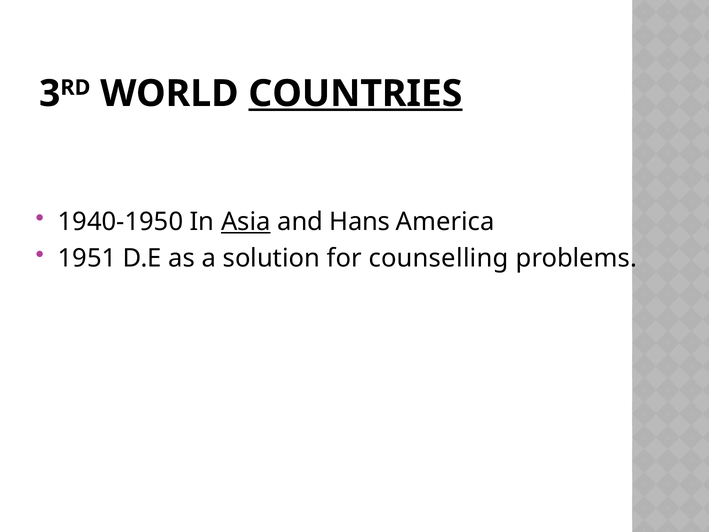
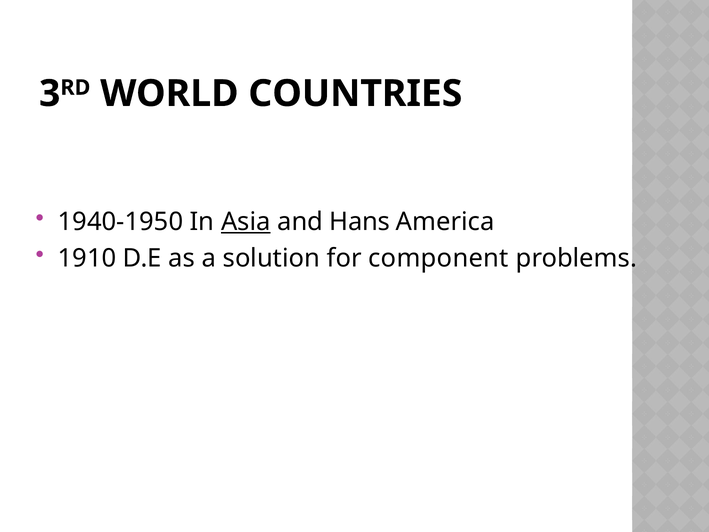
COUNTRIES underline: present -> none (355, 94)
1951: 1951 -> 1910 (87, 258)
counselling: counselling -> component (439, 258)
